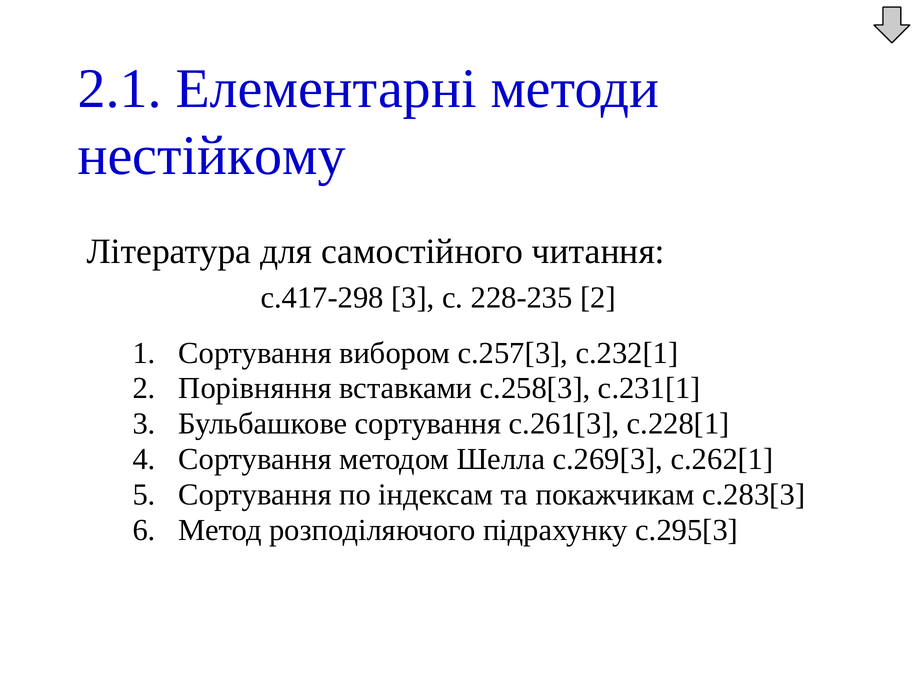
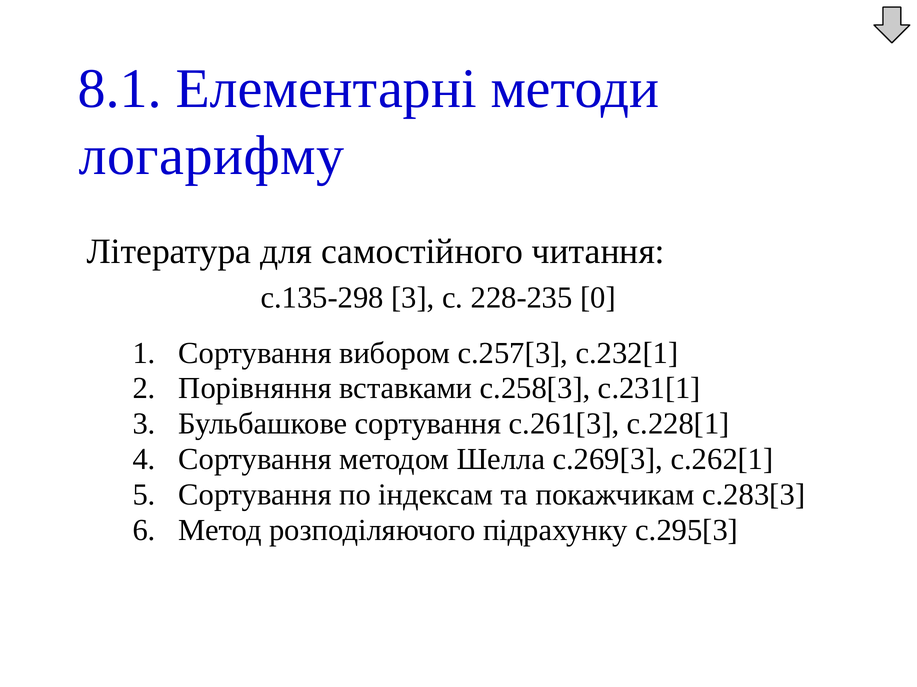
2.1: 2.1 -> 8.1 (120, 89)
нестійкому: нестійкому -> логарифму (212, 156)
с.417-298: с.417-298 -> с.135-298 (322, 298)
228-235 2: 2 -> 0 (598, 298)
